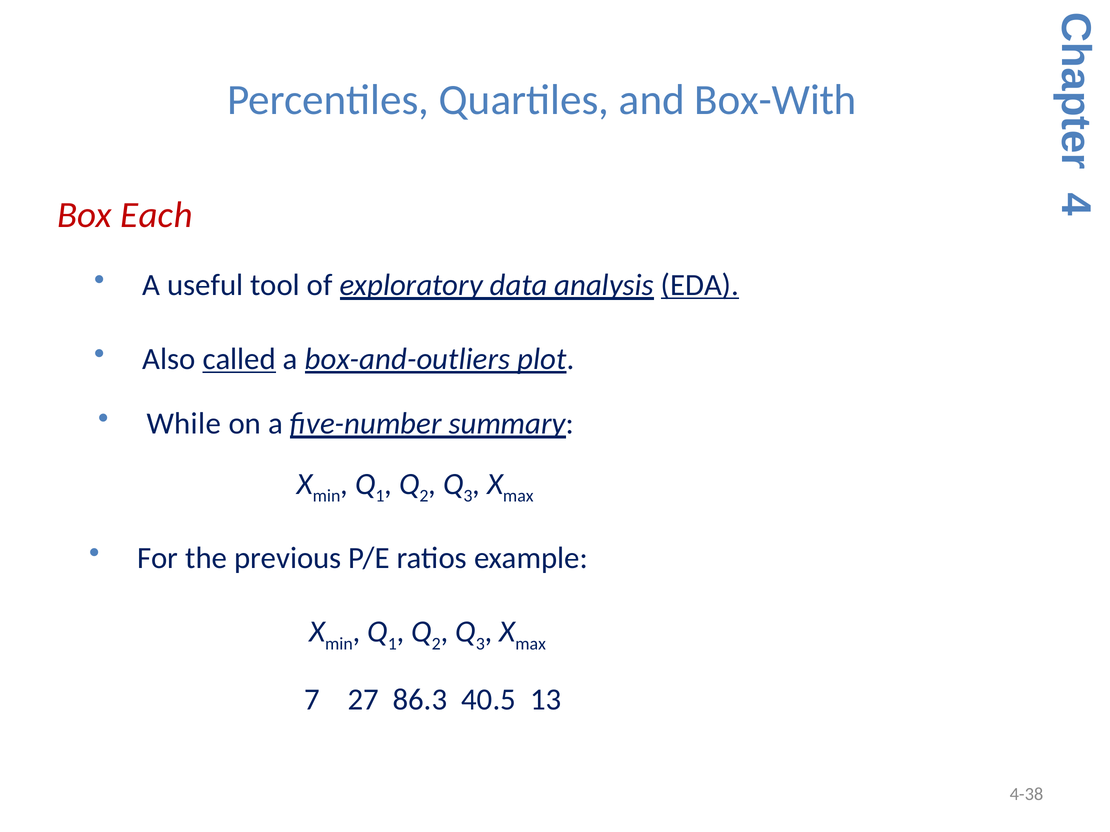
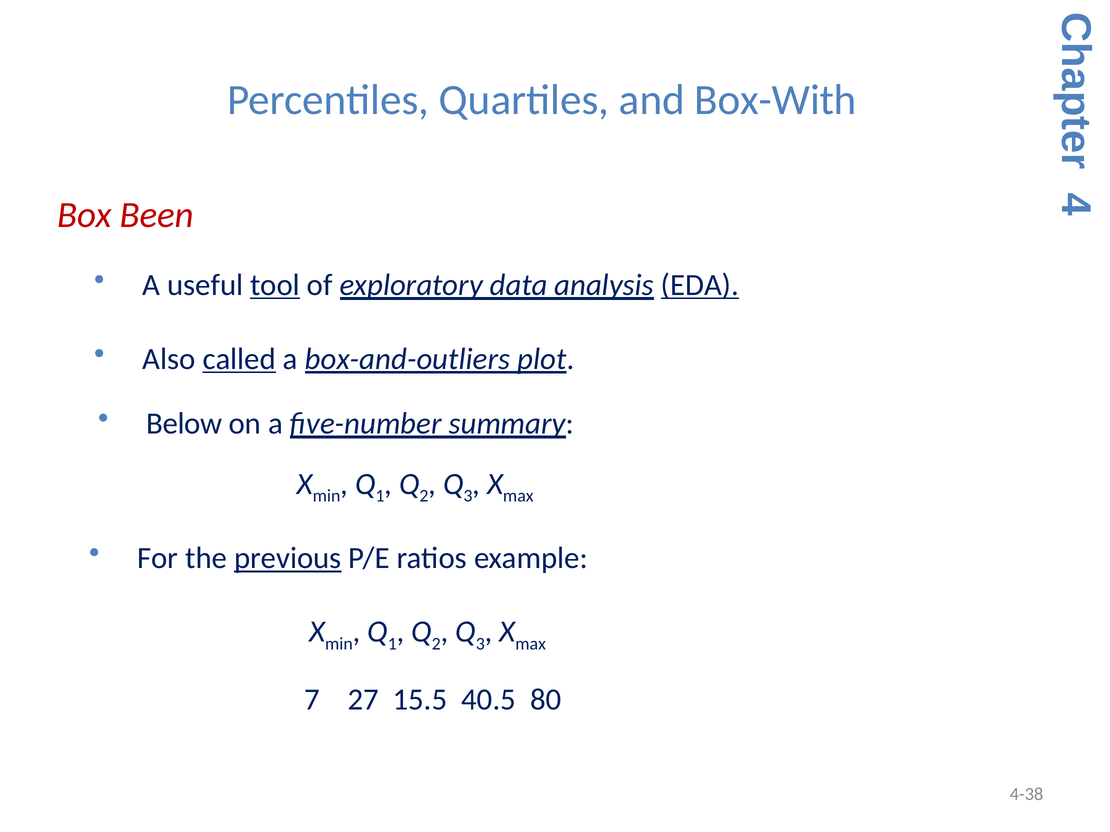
Each: Each -> Been (157, 215)
tool underline: none -> present (275, 285)
While: While -> Below (184, 424)
previous underline: none -> present (288, 558)
86.3: 86.3 -> 15.5 (420, 700)
13: 13 -> 80 (546, 700)
